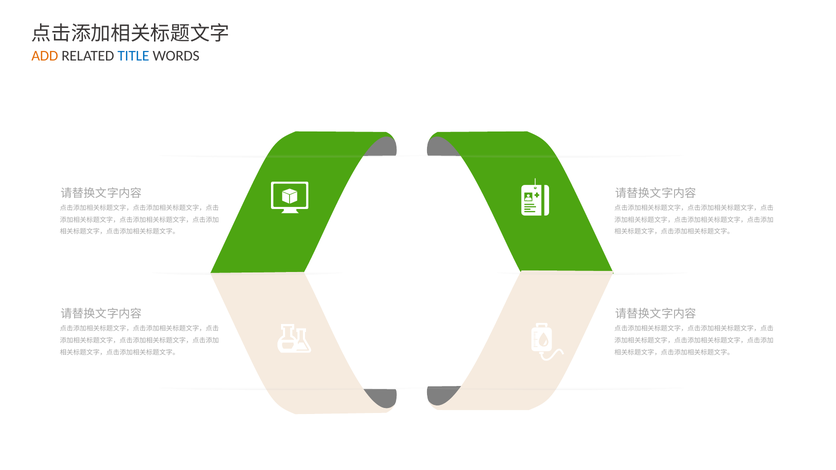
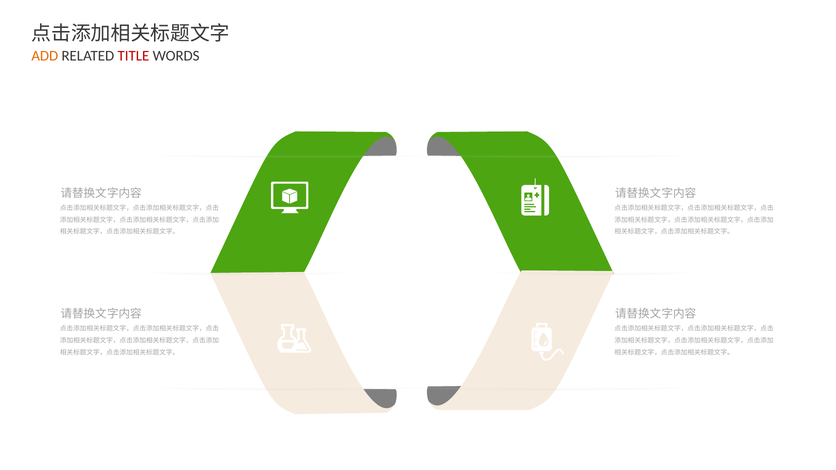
TITLE colour: blue -> red (133, 56)
